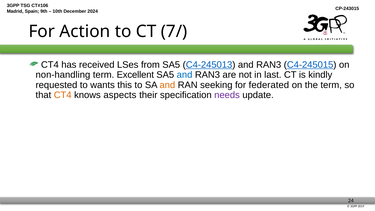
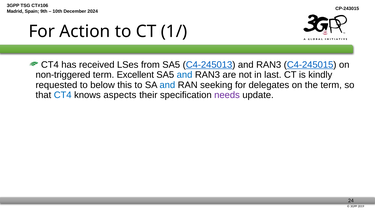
7/: 7/ -> 1/ (174, 32)
non-handling: non-handling -> non-triggered (63, 75)
wants: wants -> below (103, 85)
and colour: orange -> blue (167, 85)
federated: federated -> delegates (269, 85)
CT4 colour: orange -> blue (63, 95)
